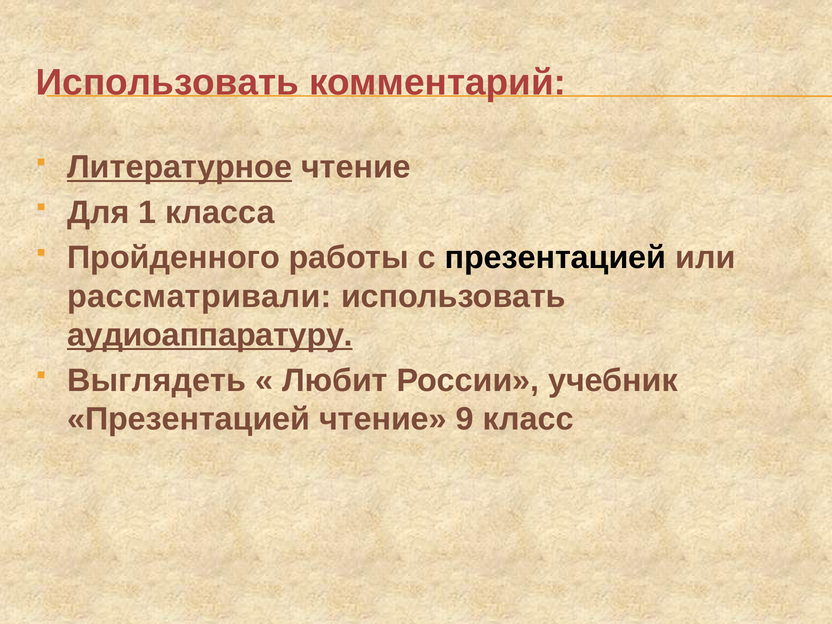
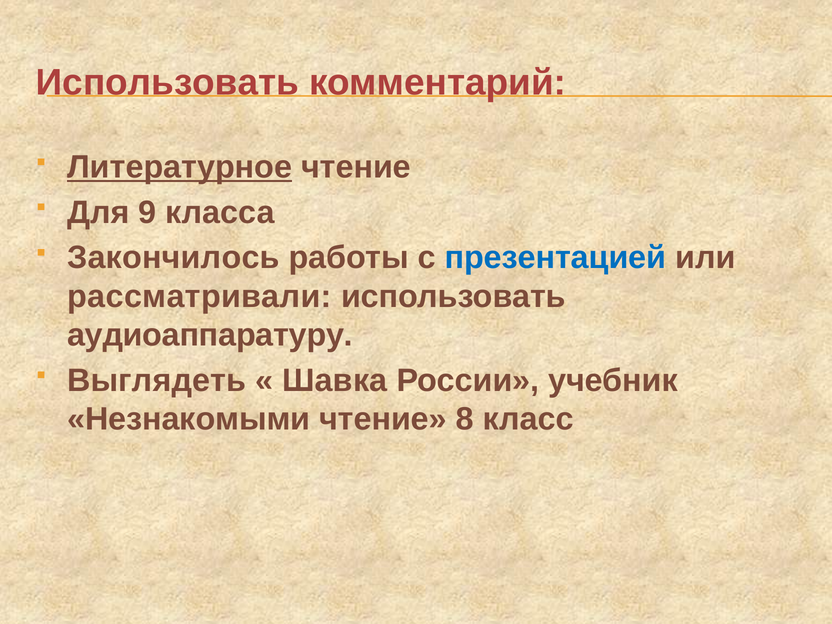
1: 1 -> 9 (147, 212)
Пройденного: Пройденного -> Закончилось (173, 258)
презентацией colour: black -> blue (555, 258)
аудиоаппаратуру underline: present -> none (210, 335)
Любит: Любит -> Шавка (335, 380)
Презентацией: Презентацией -> Незнакомыми (189, 419)
9: 9 -> 8 (465, 419)
